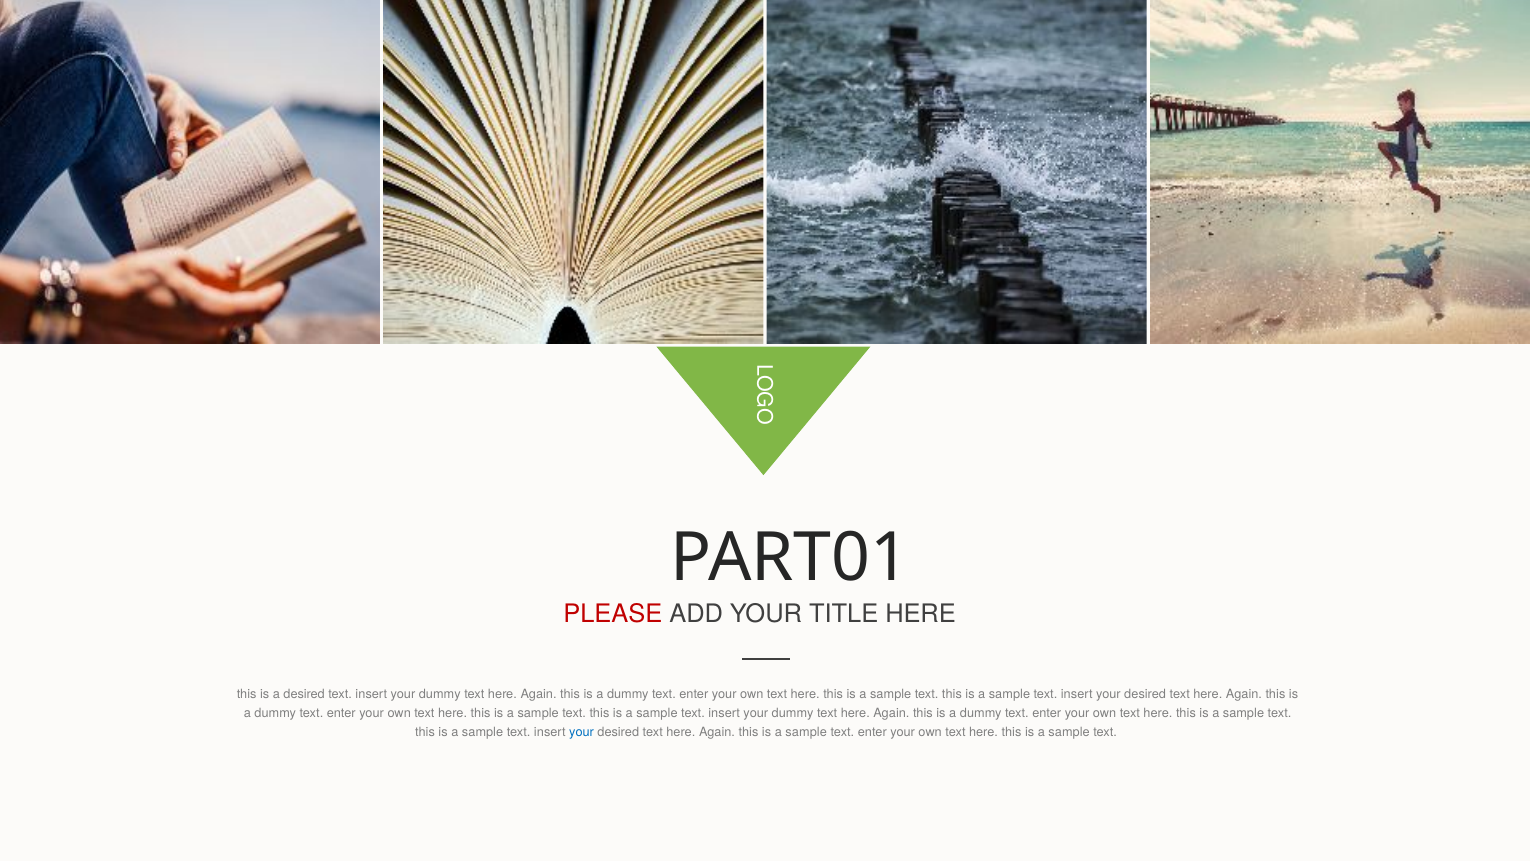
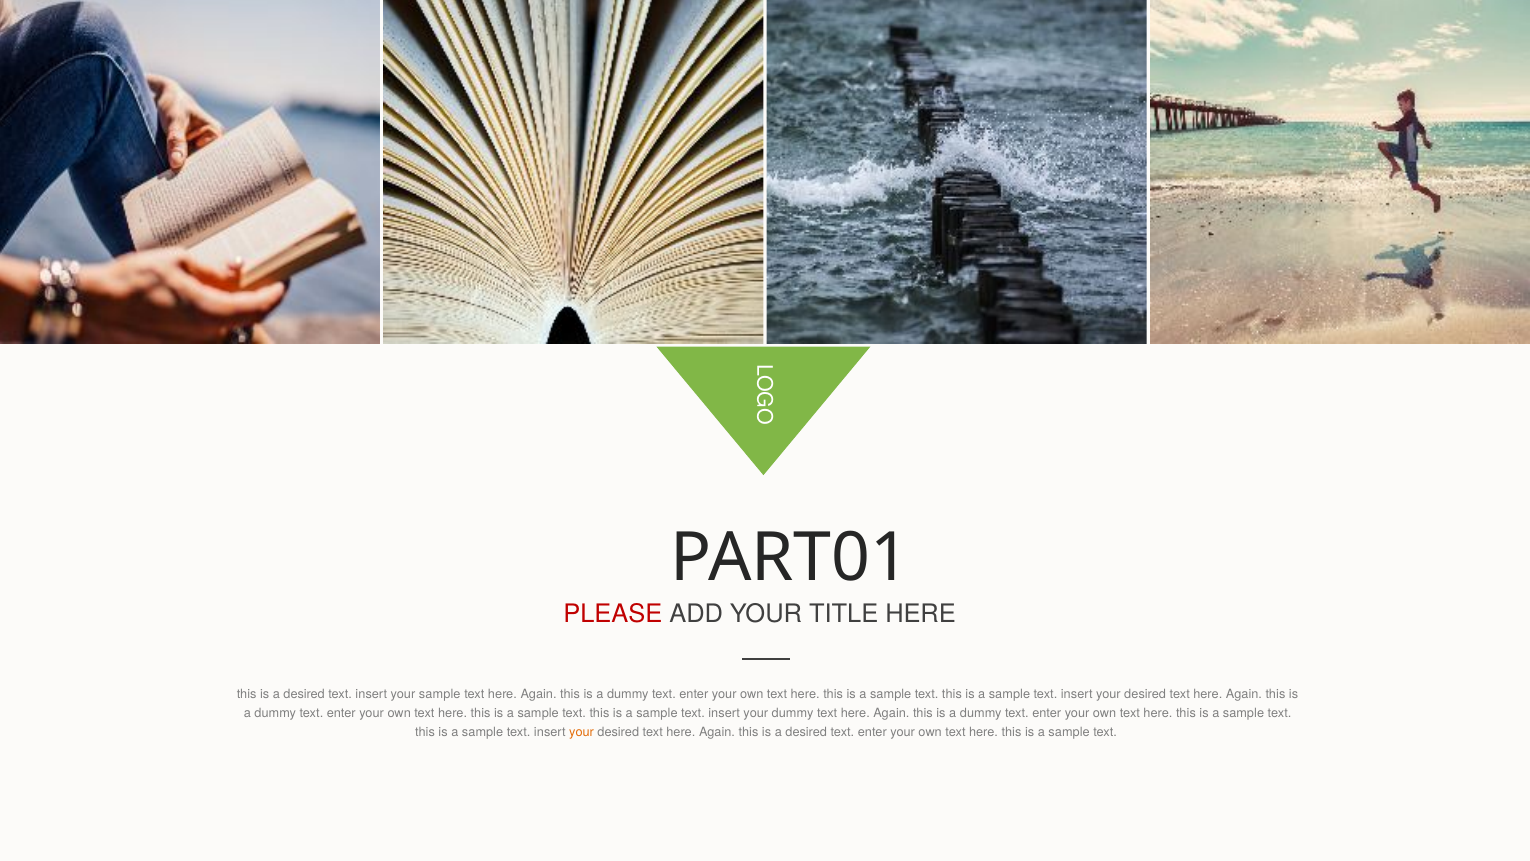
dummy: dummy -> sample (440, 694)
your colour: blue -> orange (582, 732)
sample: sample -> desired (806, 732)
